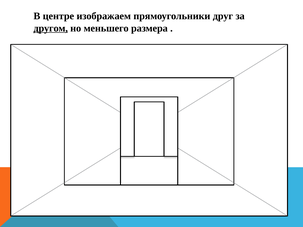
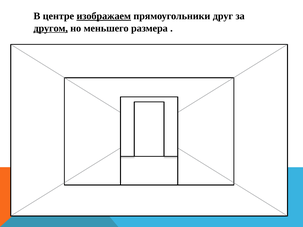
изображаем underline: none -> present (104, 16)
